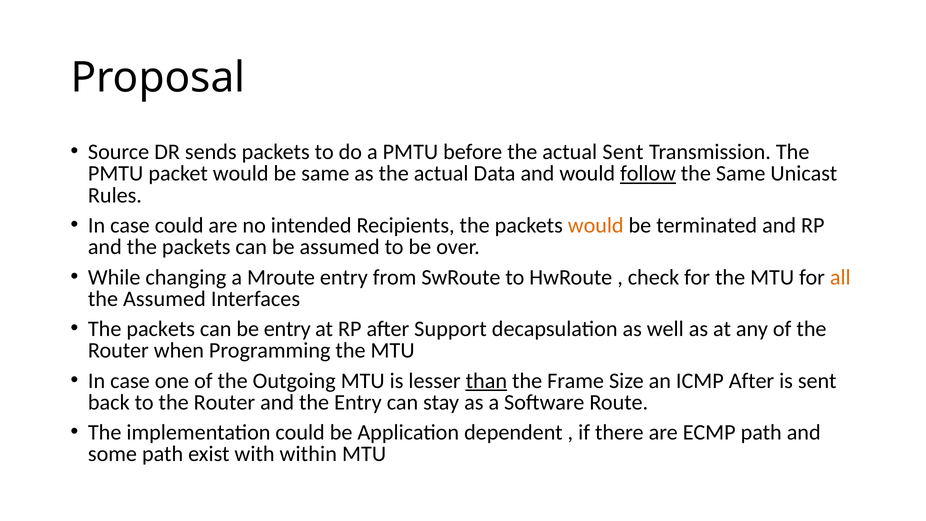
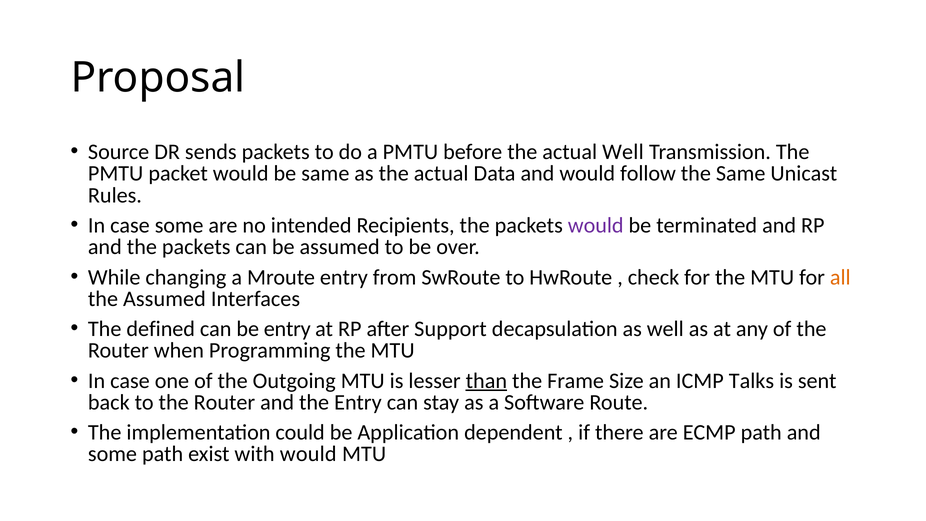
actual Sent: Sent -> Well (623, 152)
follow underline: present -> none (648, 174)
case could: could -> some (179, 225)
would colour: orange -> purple (596, 225)
packets: packets -> defined (161, 329)
ICMP After: After -> Talks (751, 381)
with within: within -> would (308, 454)
